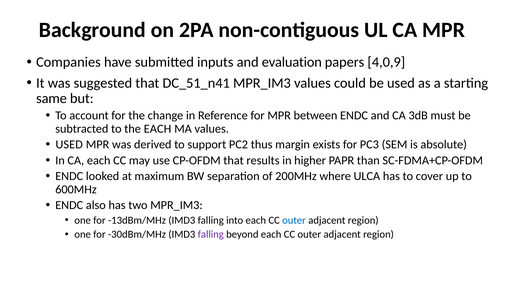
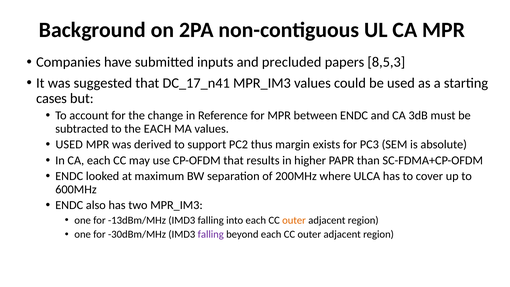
evaluation: evaluation -> precluded (292, 62)
4,0,9: 4,0,9 -> 8,5,3 (386, 62)
DC_51_n41: DC_51_n41 -> DC_17_n41 (196, 83)
same: same -> cases (51, 98)
outer colour: blue -> orange (294, 220)
